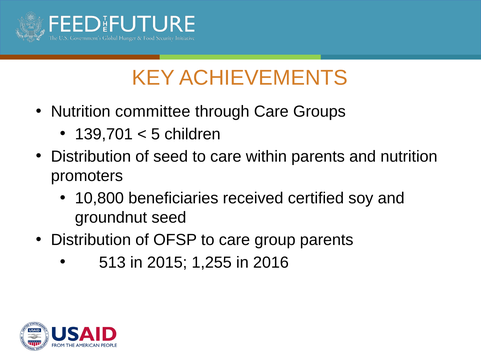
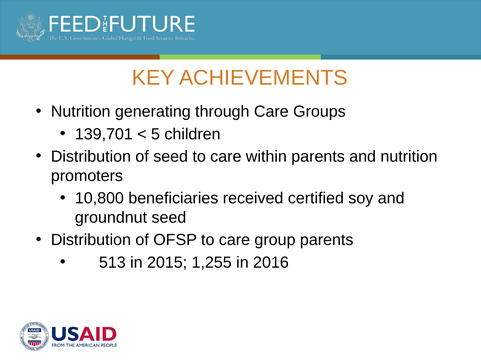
committee: committee -> generating (153, 112)
